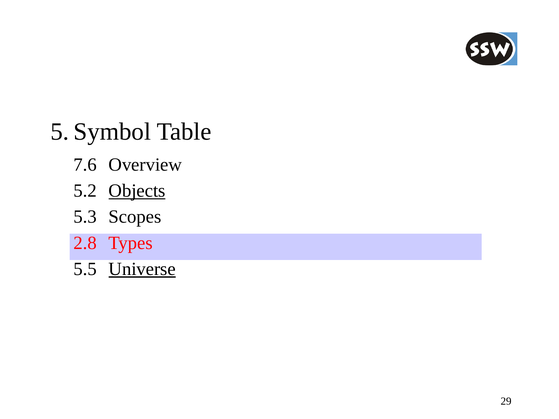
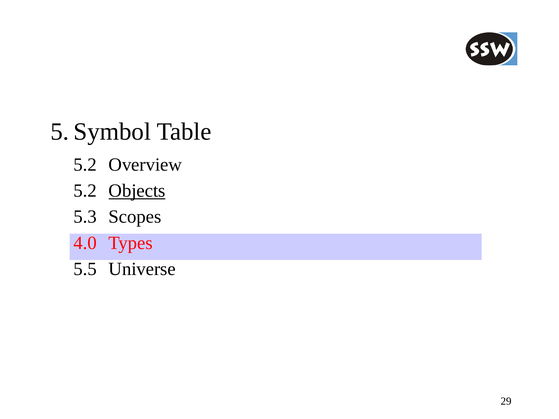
7.6: 7.6 -> 5.2 (85, 165)
2.8: 2.8 -> 4.0 (85, 243)
Universe underline: present -> none (142, 269)
